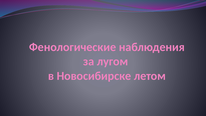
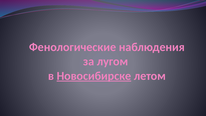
Новосибирске underline: none -> present (94, 76)
